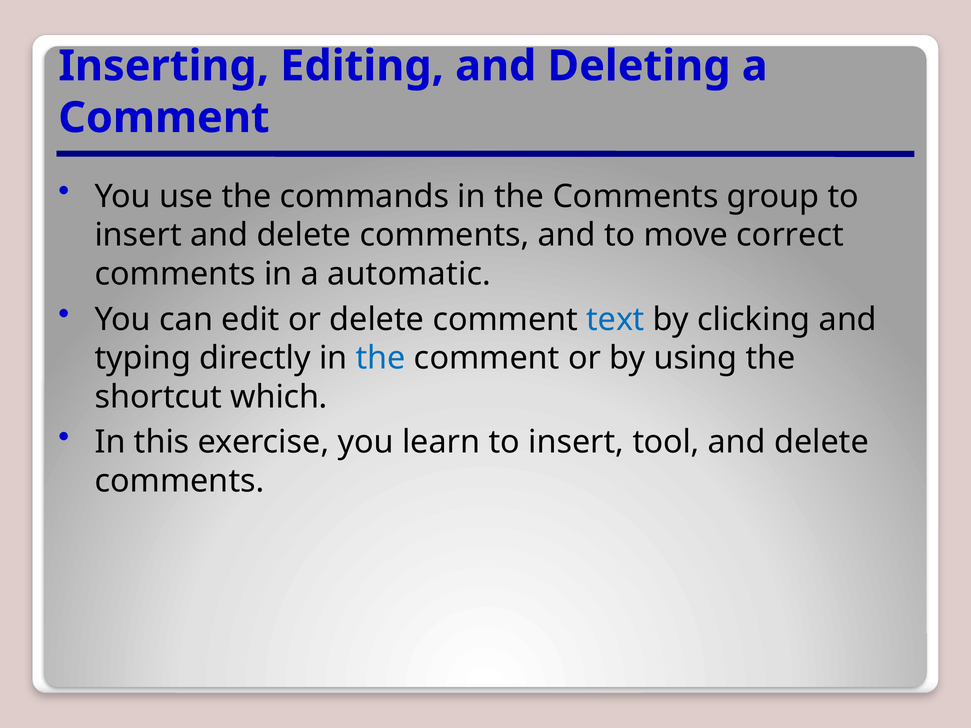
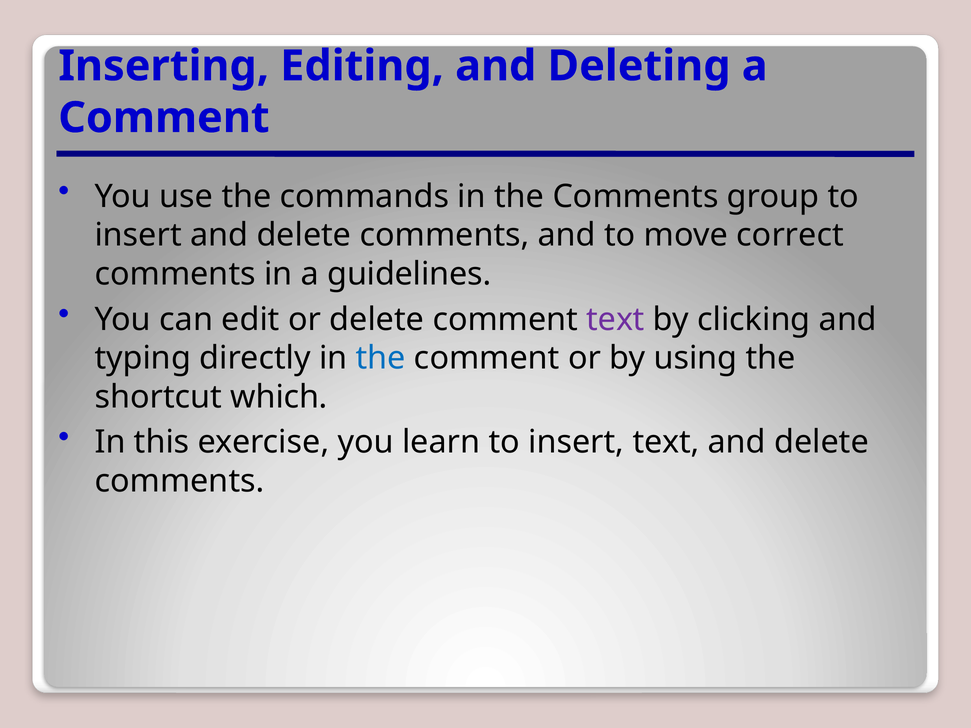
automatic: automatic -> guidelines (409, 274)
text colour: blue -> purple (616, 319)
insert tool: tool -> text (666, 442)
